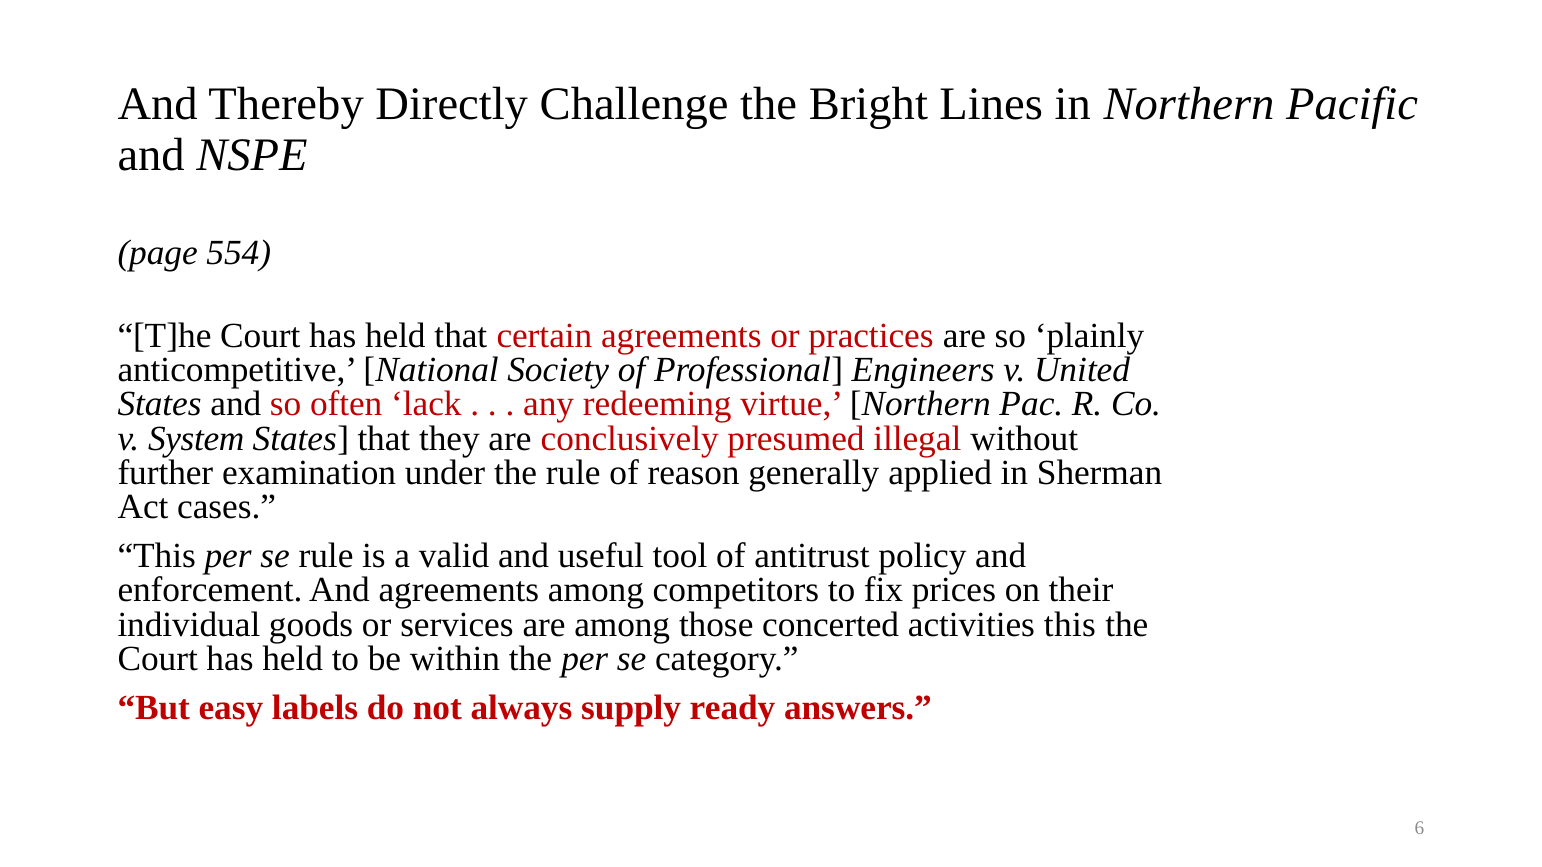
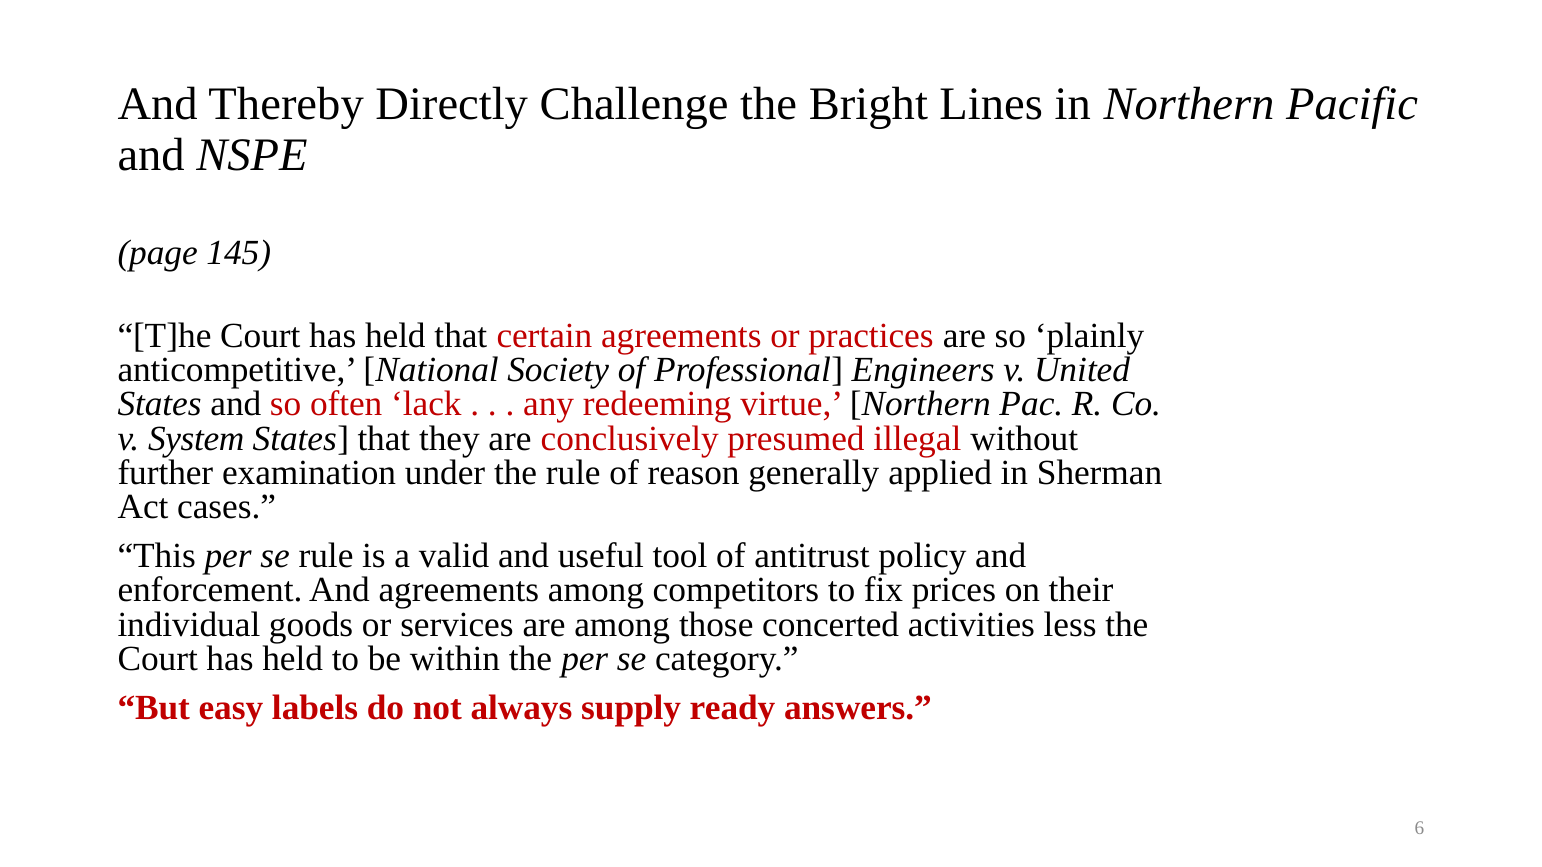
554: 554 -> 145 (239, 252)
activities this: this -> less (1070, 625)
